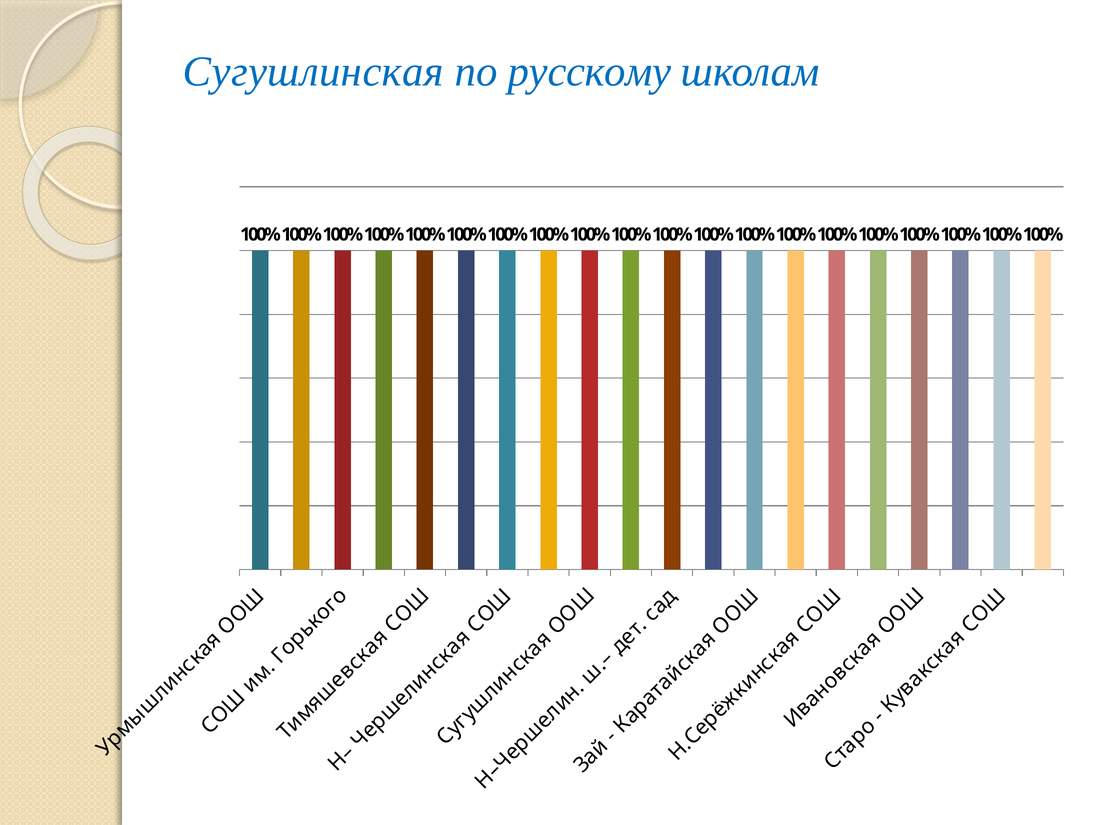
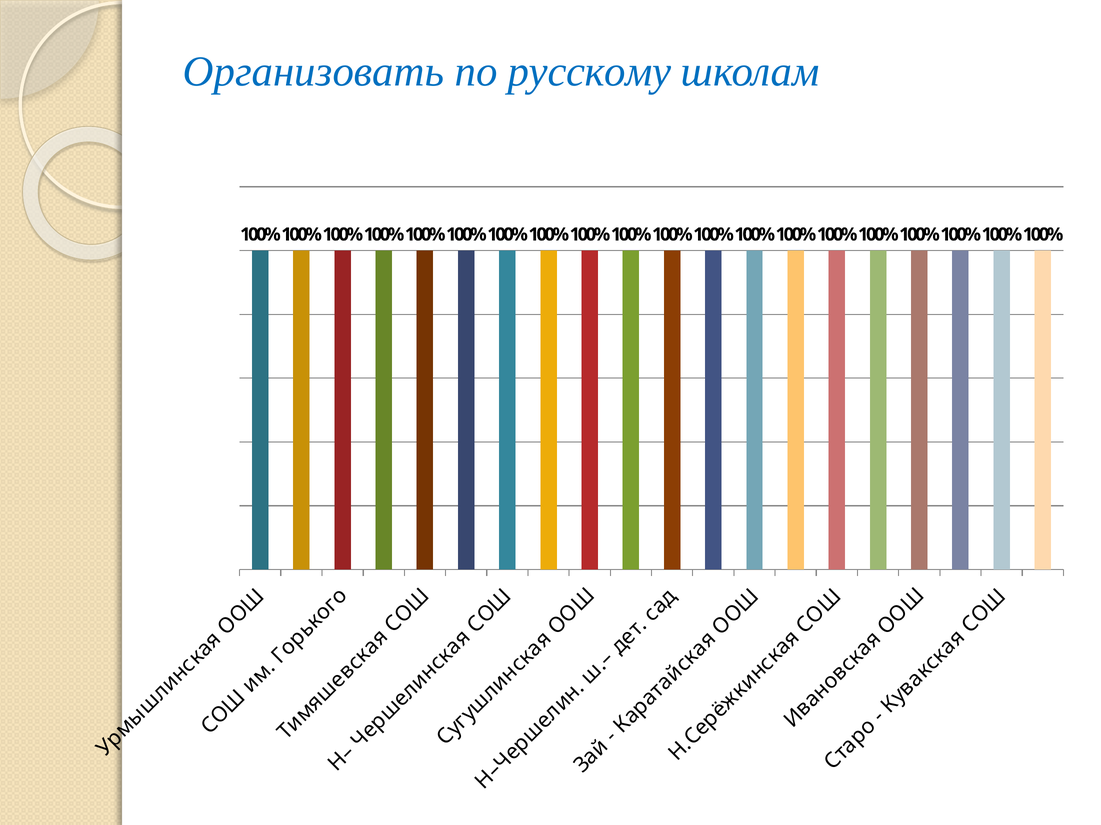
Сугушлинская: Сугушлинская -> Организовать (314, 72)
